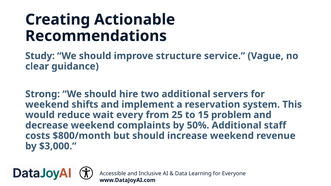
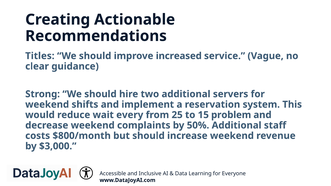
Study: Study -> Titles (40, 56)
structure: structure -> increased (179, 56)
